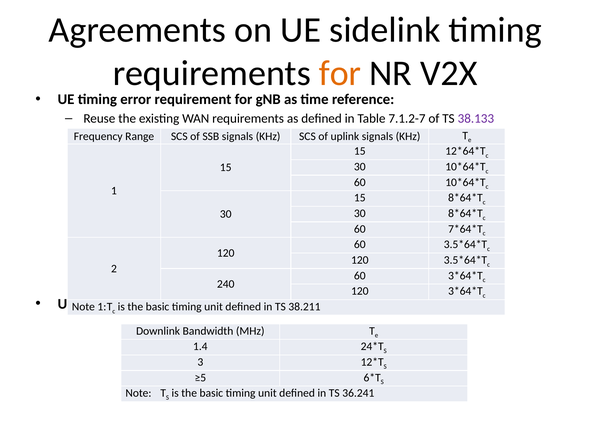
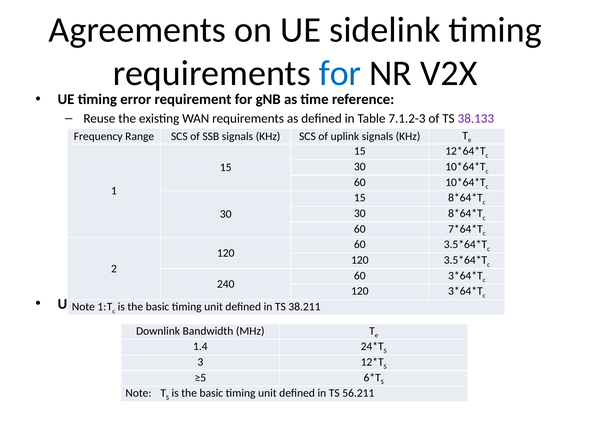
for colour: orange -> blue (340, 73)
7.1.2-7: 7.1.2-7 -> 7.1.2-3 (407, 119)
36.241: 36.241 -> 56.211 (358, 393)
